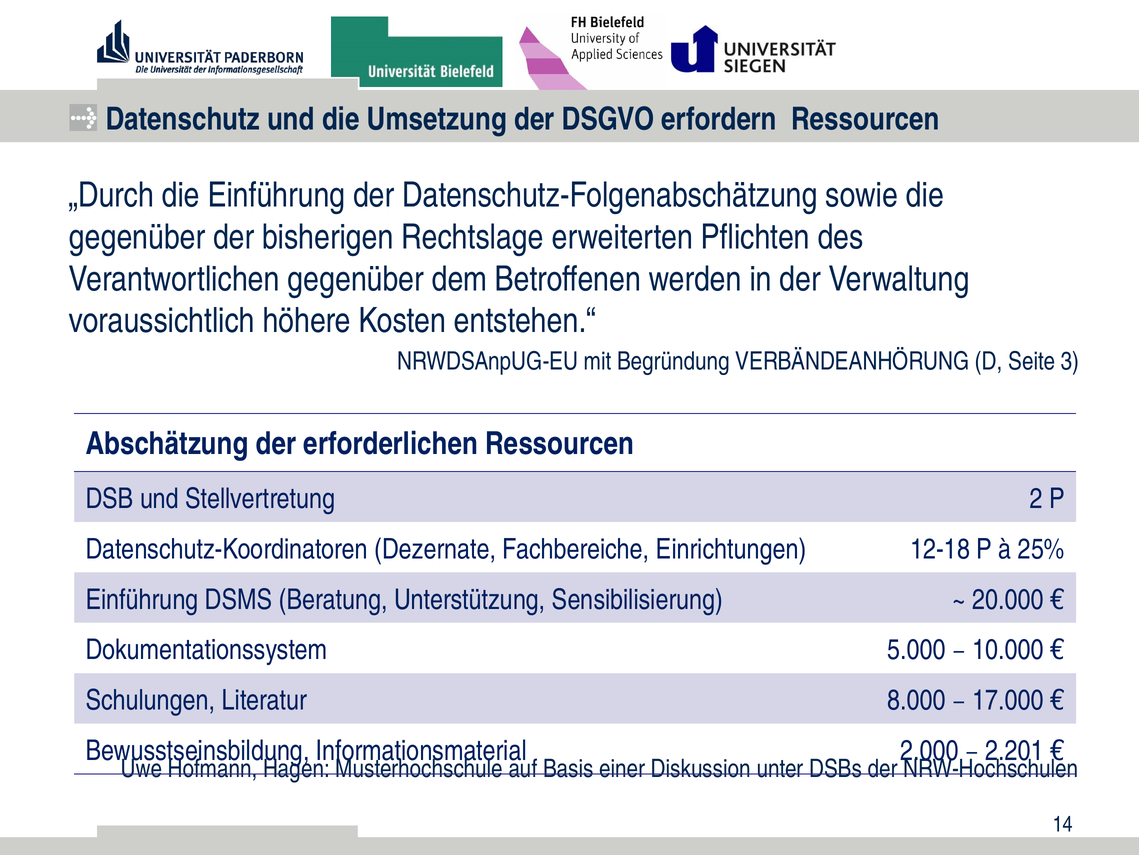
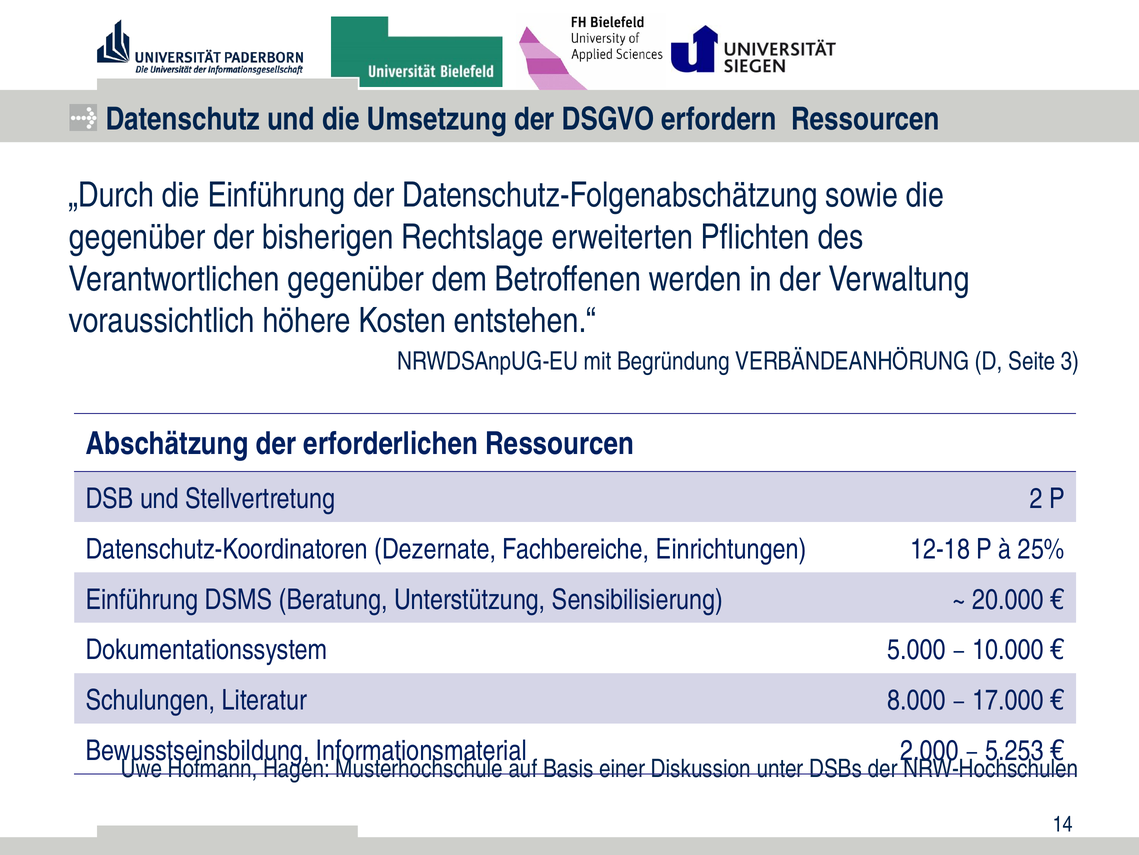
2.201: 2.201 -> 5.253 (1015, 750)
